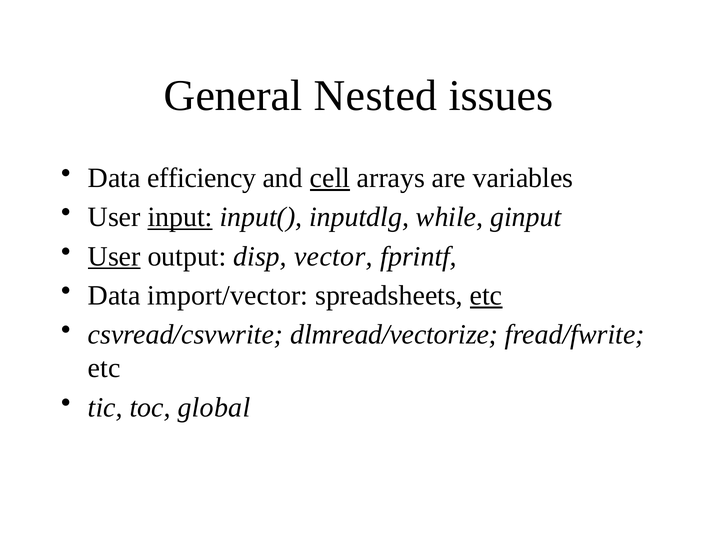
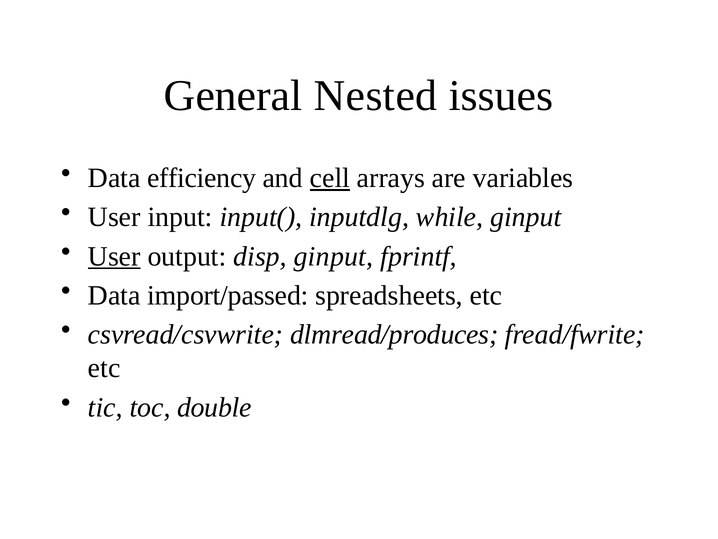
input underline: present -> none (180, 217)
disp vector: vector -> ginput (334, 256)
import/vector: import/vector -> import/passed (228, 295)
etc underline: present -> none (486, 295)
dlmread/vectorize: dlmread/vectorize -> dlmread/produces (394, 334)
global: global -> double (214, 407)
